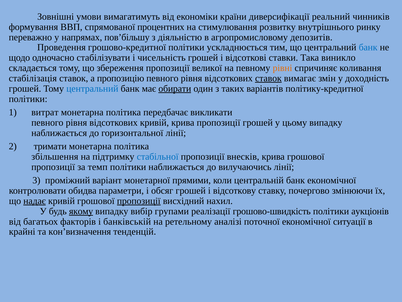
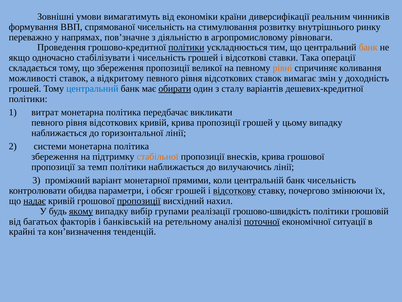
реальний: реальний -> реальним (331, 17)
спрямованої процентних: процентних -> чисельність (161, 27)
пов’більшу: пов’більшу -> пов’значне (127, 37)
депозитів: депозитів -> рівноваги (311, 37)
політики underline: none -> present (186, 47)
банк colour: blue -> orange (368, 47)
щодо: щодо -> якщо (19, 58)
виникло: виникло -> операції (338, 58)
стабілізація: стабілізація -> можливості (33, 78)
пропозицію: пропозицію -> відкритому (121, 78)
ставок underline: present -> none (268, 78)
таких: таких -> сталу (233, 88)
політику-кредитної: політику-кредитної -> дешевих-кредитної (324, 88)
тримати: тримати -> системи (50, 146)
збільшення: збільшення -> збереження (55, 156)
стабільної colour: blue -> orange (158, 156)
банк економічної: економічної -> чисельність (332, 180)
відсоткову underline: none -> present (235, 190)
аукціонів: аукціонів -> грошовій (370, 211)
поточної underline: none -> present (262, 221)
